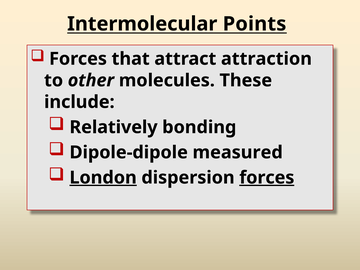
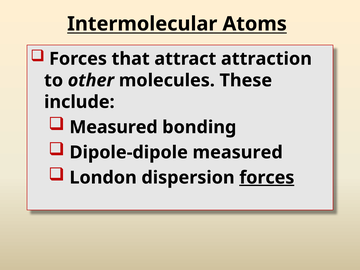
Points: Points -> Atoms (255, 24)
Relatively: Relatively -> Measured (114, 127)
London underline: present -> none (103, 178)
